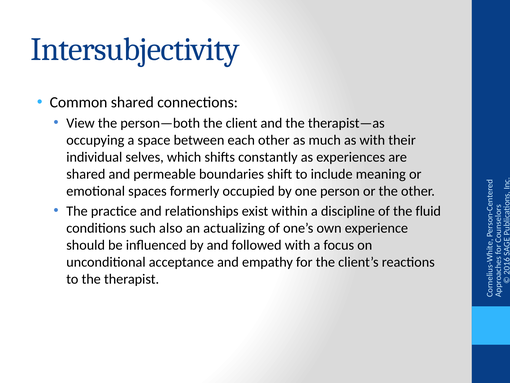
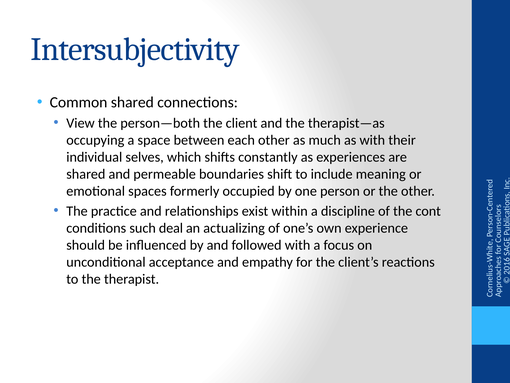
fluid: fluid -> cont (428, 211)
also: also -> deal (171, 228)
